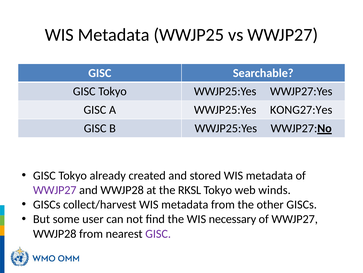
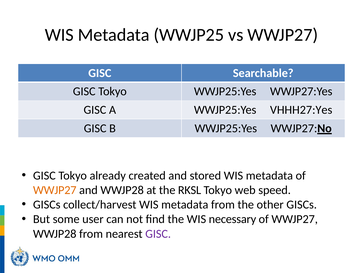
KONG27:Yes: KONG27:Yes -> VHHH27:Yes (301, 110)
WWJP27 colour: purple -> orange (55, 190)
winds: winds -> speed (275, 190)
